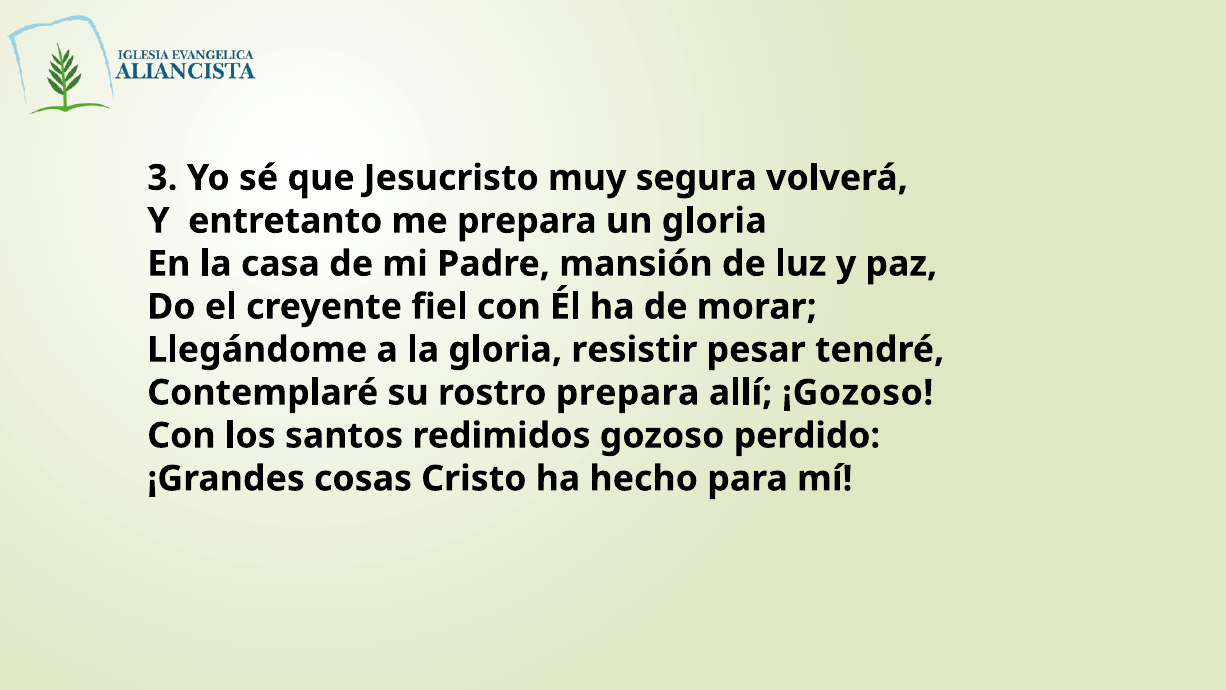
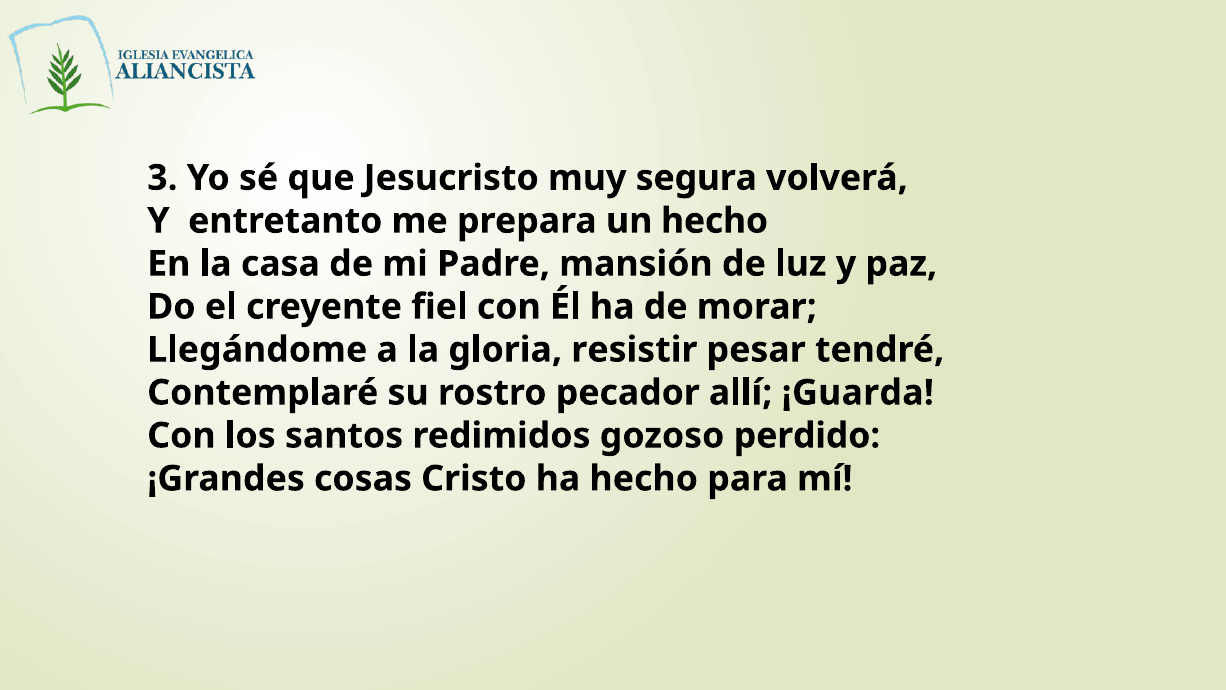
un gloria: gloria -> hecho (715, 221)
rostro prepara: prepara -> pecador (628, 393)
¡Gozoso: ¡Gozoso -> ¡Guarda (858, 393)
